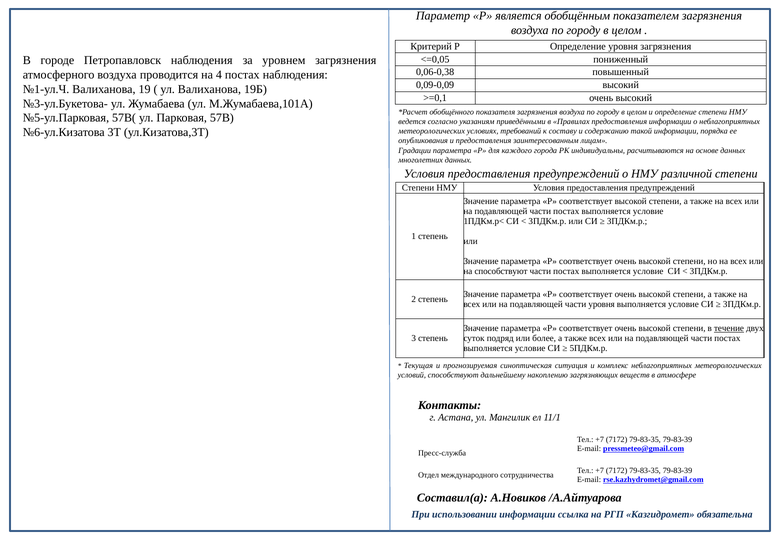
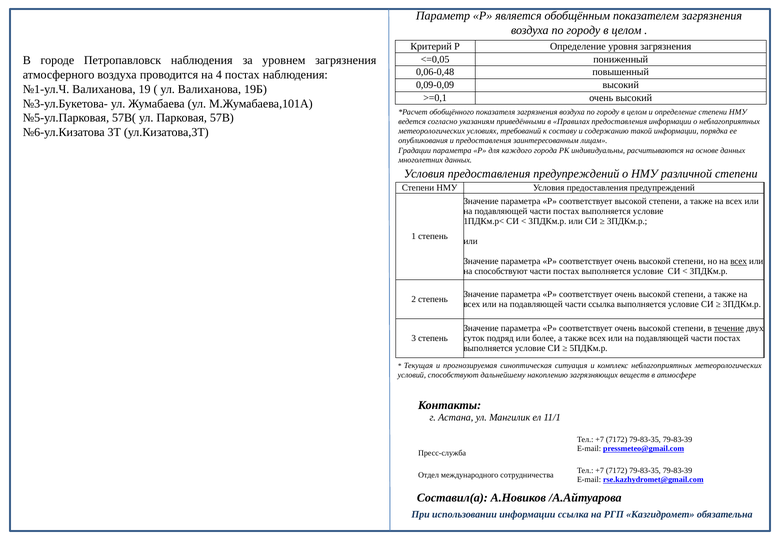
0,06-0,38: 0,06-0,38 -> 0,06-0,48 (435, 72)
всех underline: none -> present (739, 261)
части уровня: уровня -> ссылка (602, 304)
